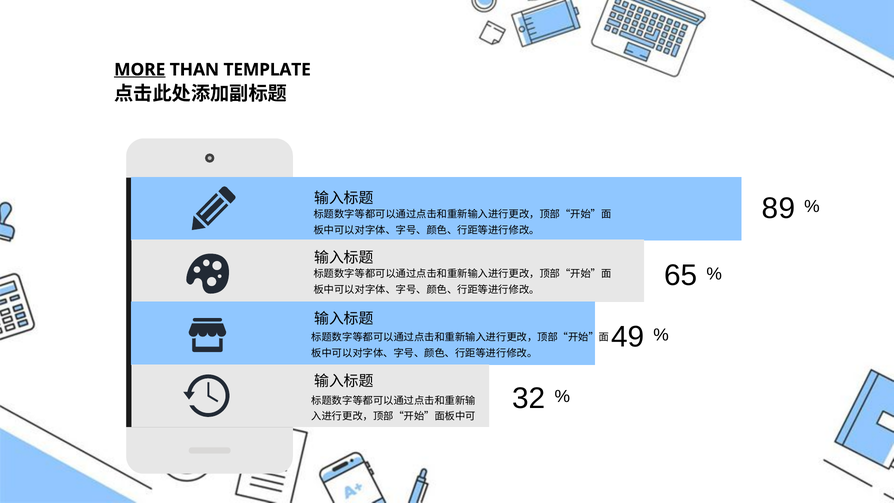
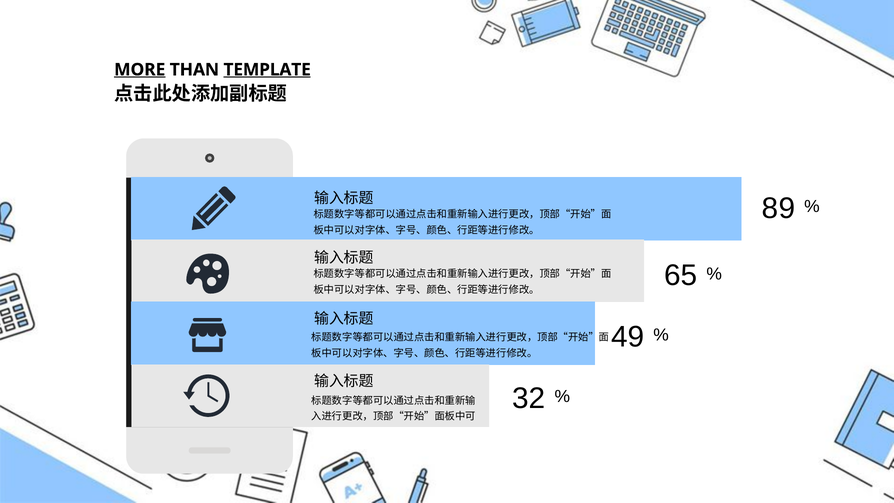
TEMPLATE underline: none -> present (267, 70)
